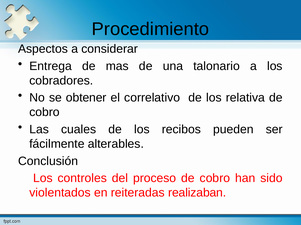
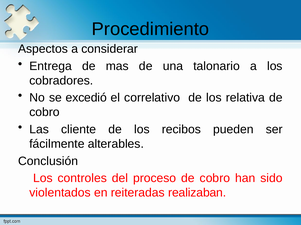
obtener: obtener -> excedió (86, 98)
cuales: cuales -> cliente (79, 130)
